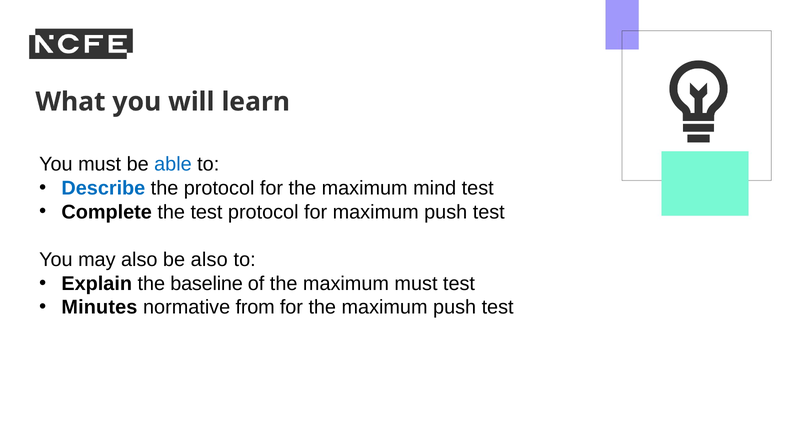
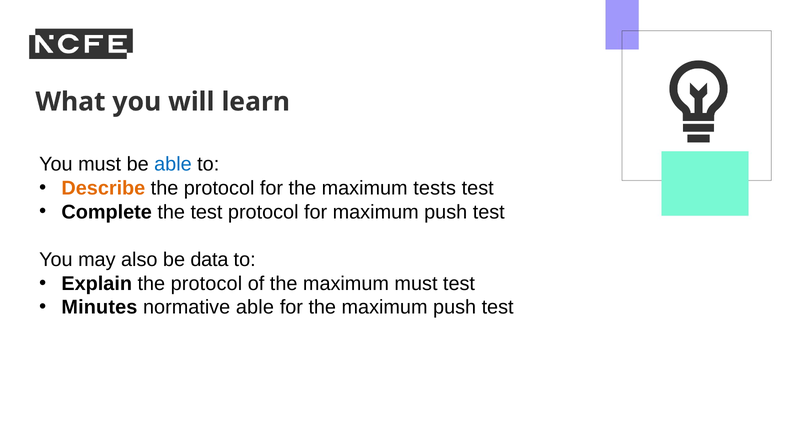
Describe colour: blue -> orange (103, 188)
mind: mind -> tests (435, 188)
be also: also -> data (209, 259)
Explain the baseline: baseline -> protocol (206, 283)
normative from: from -> able (255, 307)
